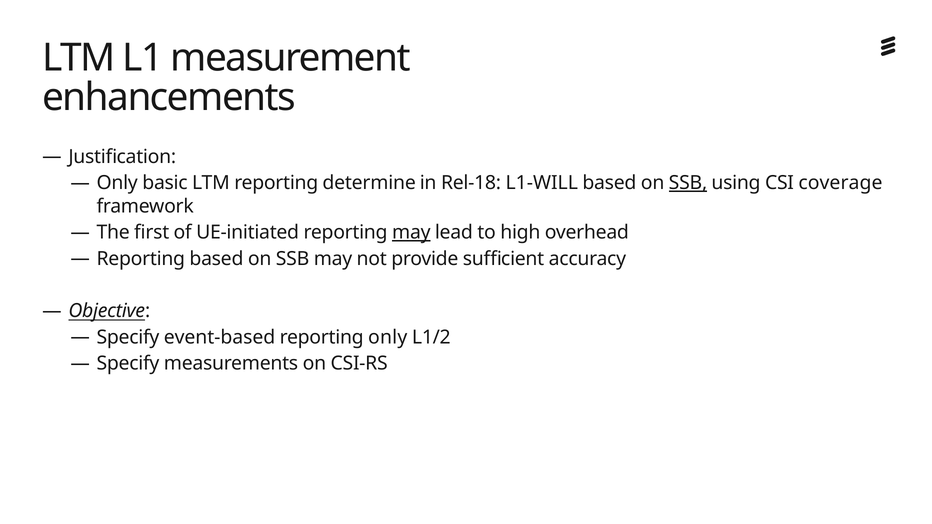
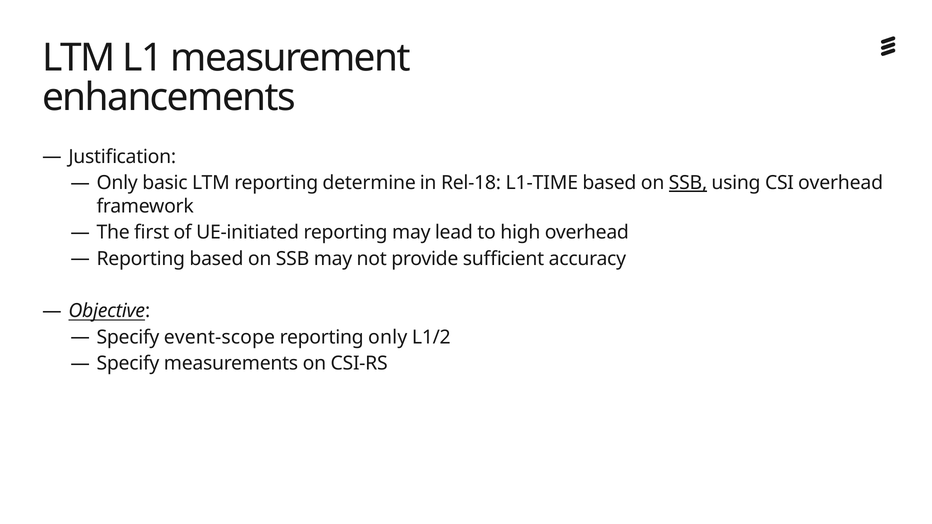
L1-WILL: L1-WILL -> L1-TIME (542, 183)
CSI coverage: coverage -> overhead (841, 183)
may underline: present -> none (411, 233)
event-based: event-based -> event-scope (219, 337)
